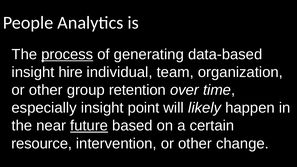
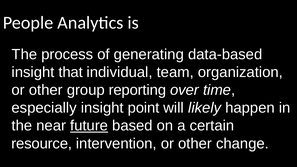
process underline: present -> none (67, 54)
hire: hire -> that (71, 72)
retention: retention -> reporting (137, 90)
